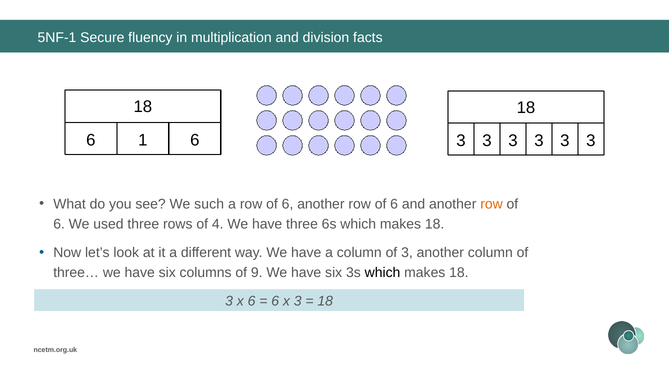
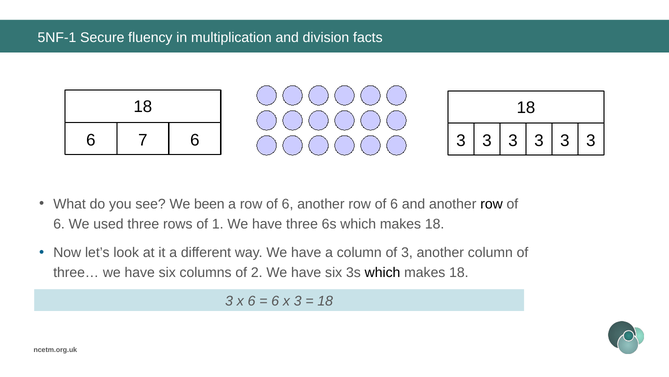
1: 1 -> 7 (143, 140)
such: such -> been (209, 204)
row colour: orange -> black (492, 204)
4: 4 -> 1 (218, 224)
9: 9 -> 2 (257, 272)
